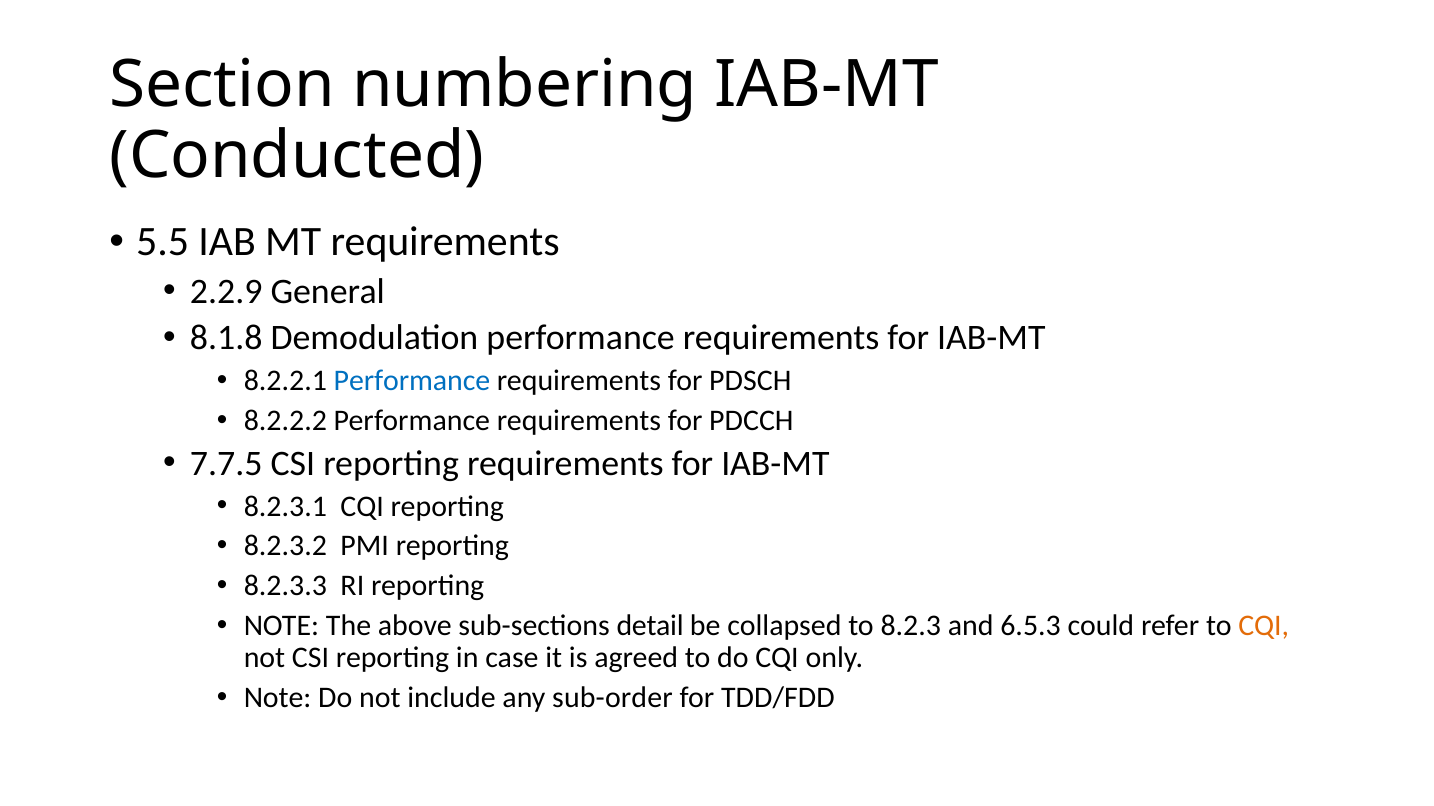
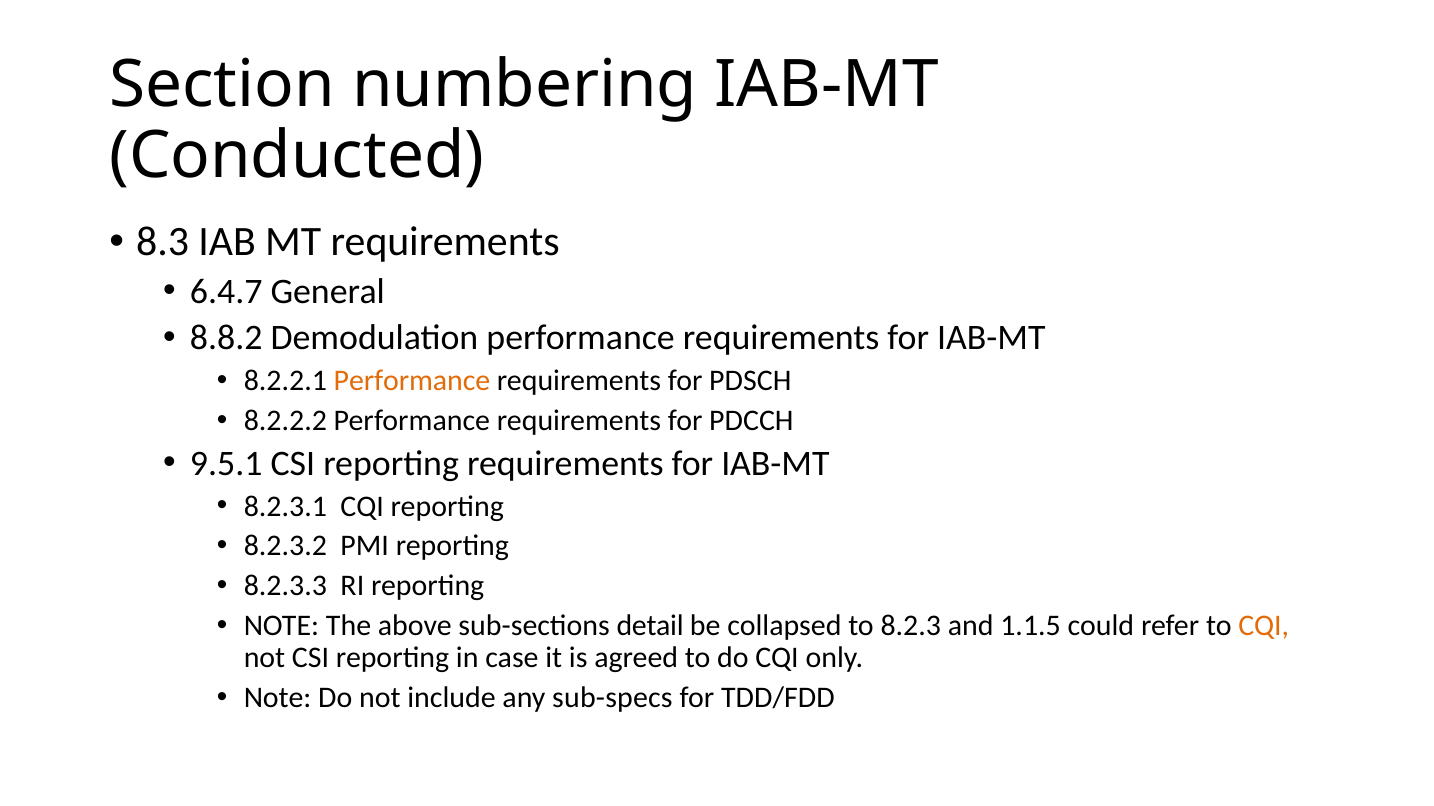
5.5: 5.5 -> 8.3 (163, 242)
2.2.9: 2.2.9 -> 6.4.7 (226, 292)
8.1.8: 8.1.8 -> 8.8.2 (226, 338)
Performance colour: blue -> orange (412, 381)
7.7.5: 7.7.5 -> 9.5.1 (226, 464)
6.5.3: 6.5.3 -> 1.1.5 (1031, 626)
sub-order: sub-order -> sub-specs (612, 698)
